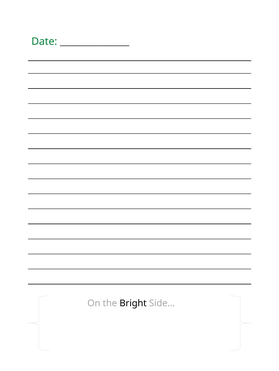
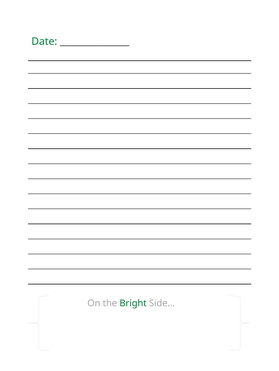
Bright colour: black -> green (133, 304)
